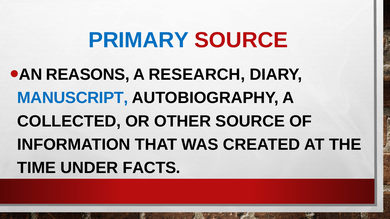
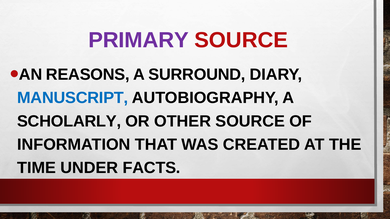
PRIMARY colour: blue -> purple (138, 40)
RESEARCH: RESEARCH -> SURROUND (197, 75)
COLLECTED: COLLECTED -> SCHOLARLY (69, 121)
